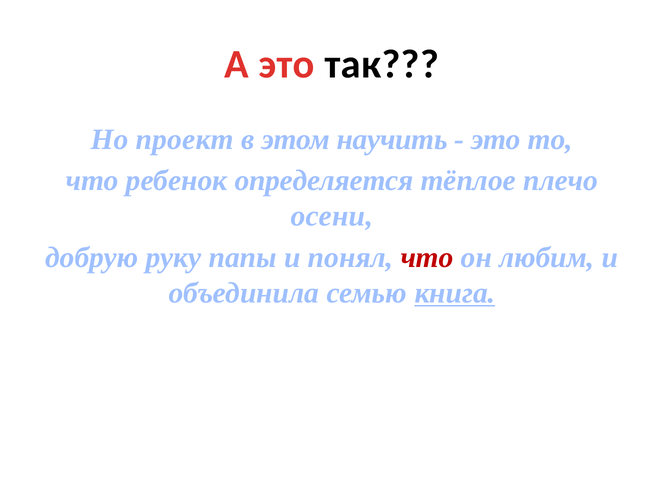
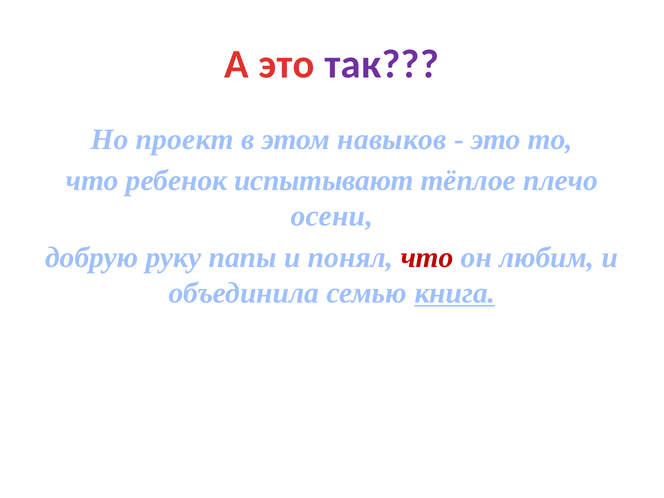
так colour: black -> purple (382, 64)
научить: научить -> навыков (392, 139)
определяется: определяется -> испытывают (324, 181)
